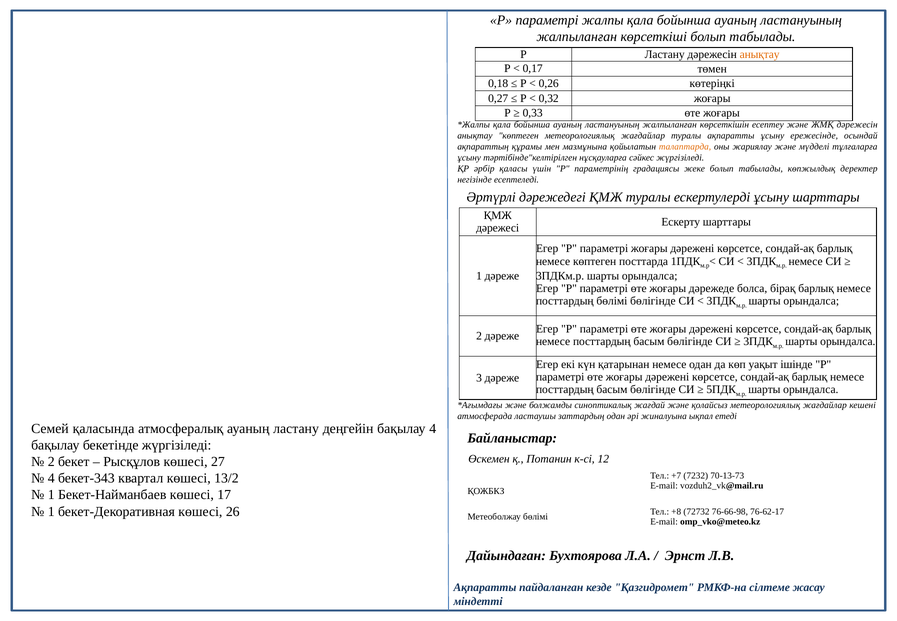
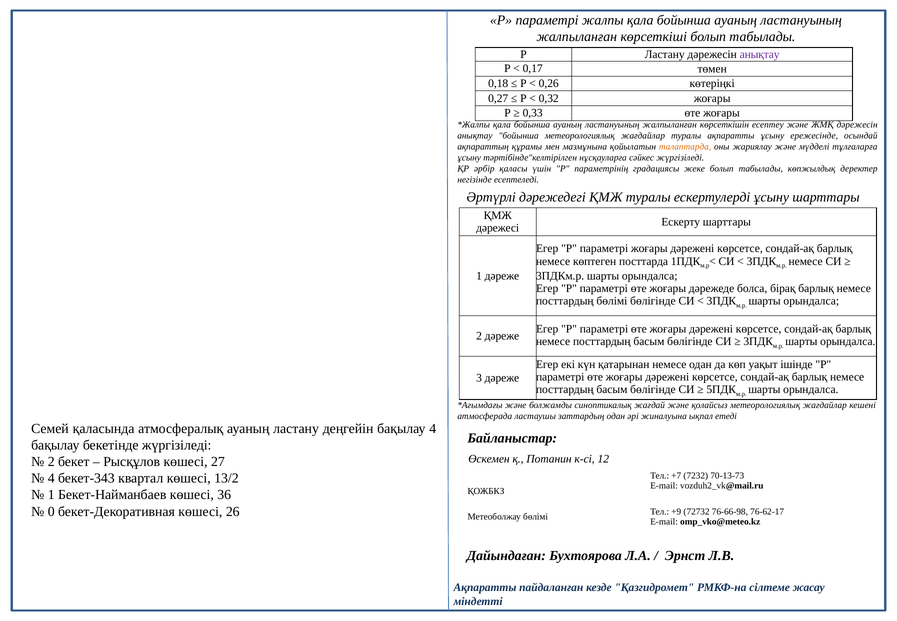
анықтау colour: orange -> purple (760, 54)
анықтау көптеген: көптеген -> бойынша (519, 136)
17: 17 -> 36 (224, 495)
1: 1 -> 0 (51, 511)
+8: +8 -> +9 (676, 512)
